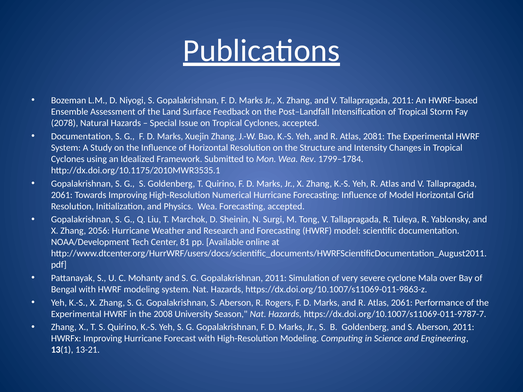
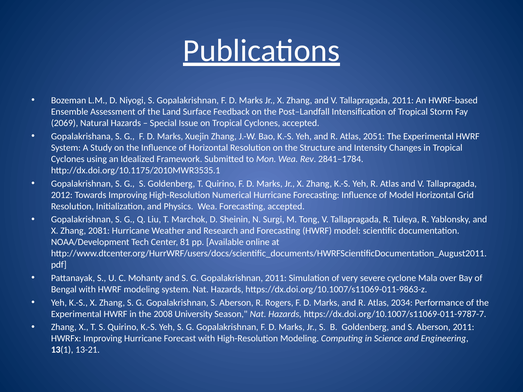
2078: 2078 -> 2069 (65, 123)
Documentation: Documentation -> Gopalakrishana (82, 136)
2081: 2081 -> 2051 (374, 136)
1799–1784: 1799–1784 -> 2841–1784 (341, 159)
2061: 2061 -> 2012 (62, 195)
2056: 2056 -> 2081 (99, 231)
Atlas 2061: 2061 -> 2034 (402, 303)
